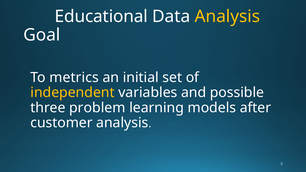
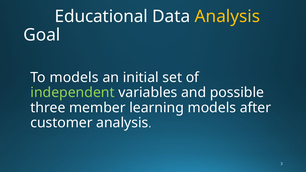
To metrics: metrics -> models (74, 78)
independent colour: yellow -> light green (73, 93)
problem: problem -> member (97, 108)
